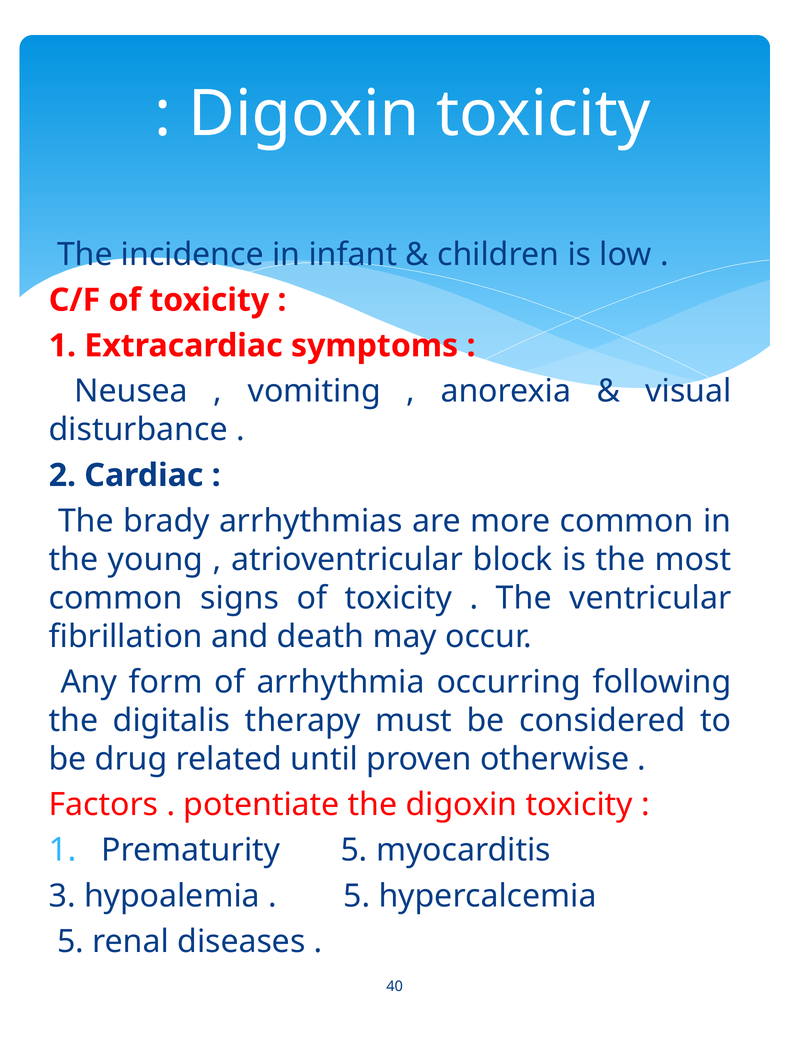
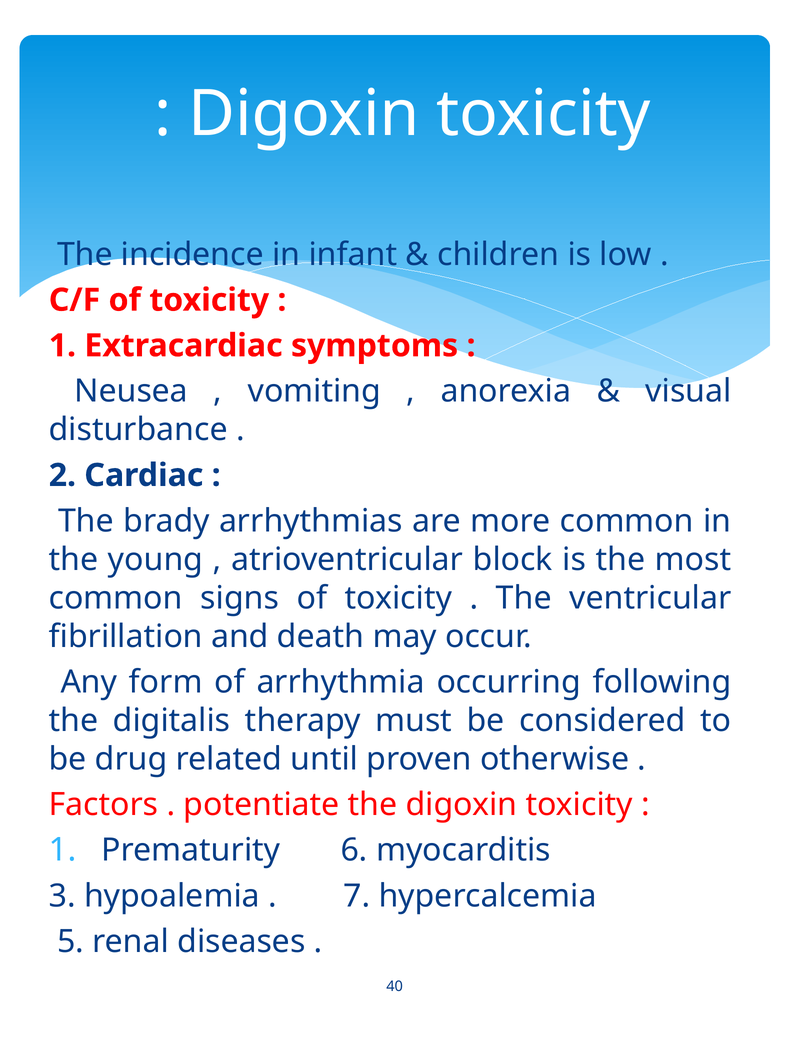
Prematurity 5: 5 -> 6 (354, 850)
5: 5 -> 7 (357, 896)
